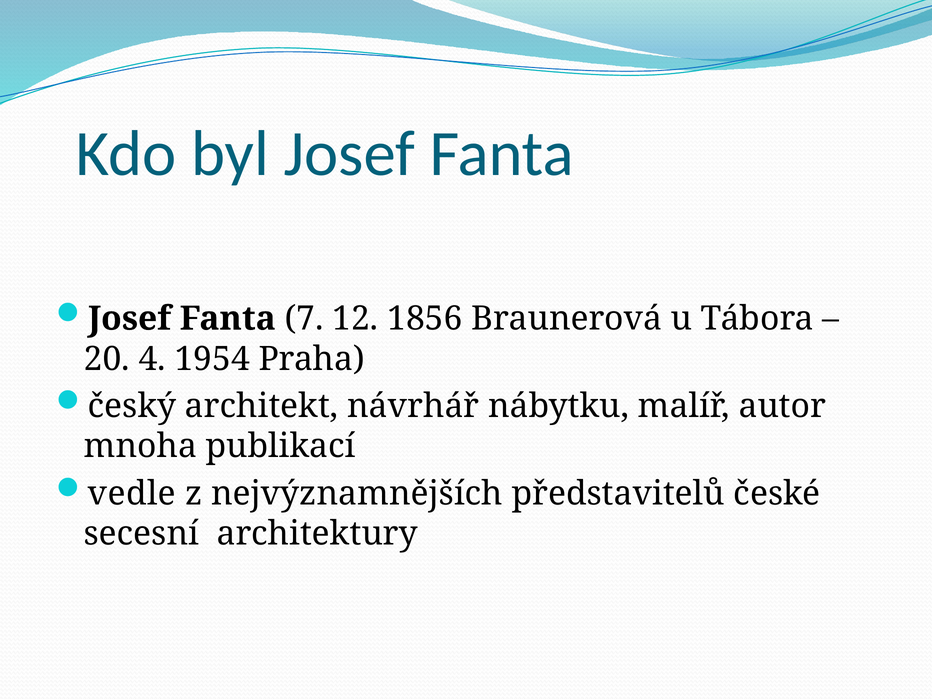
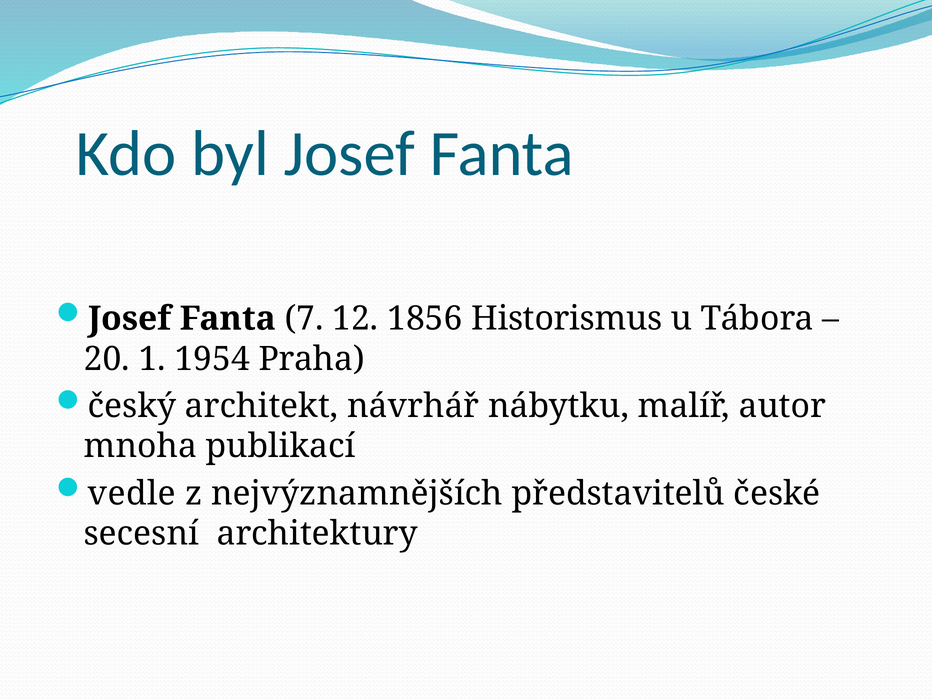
Braunerová: Braunerová -> Historismus (567, 319)
4: 4 -> 1 (152, 359)
